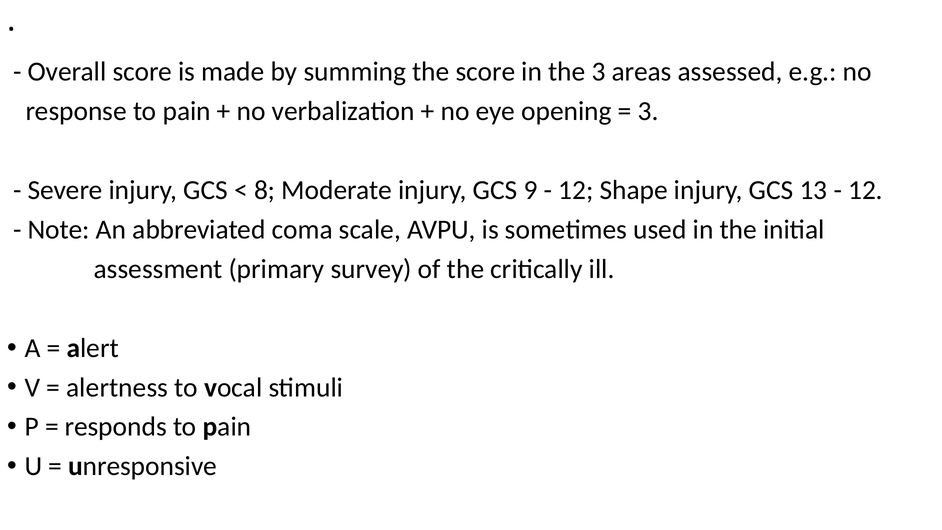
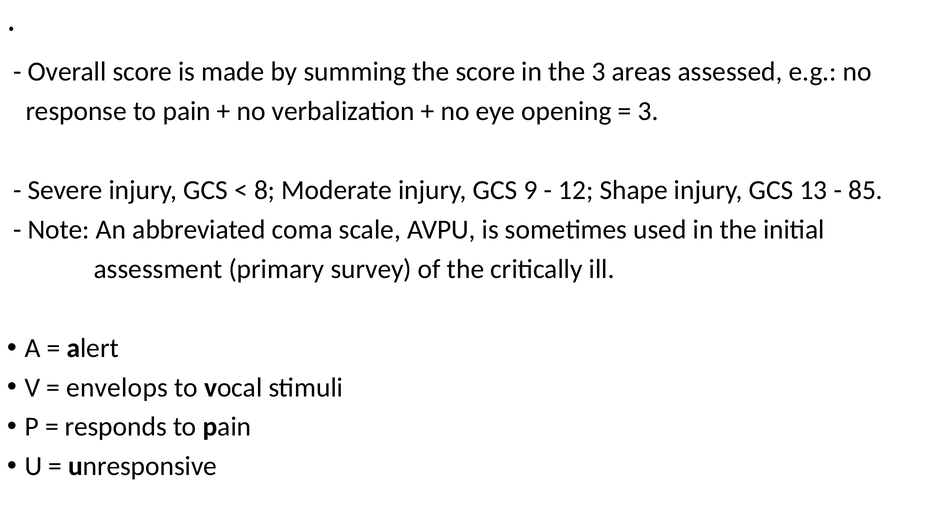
12: 12 -> 85 (865, 190)
alertness: alertness -> envelops (117, 387)
